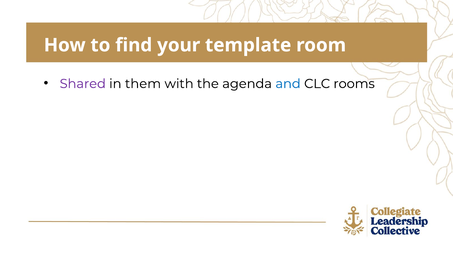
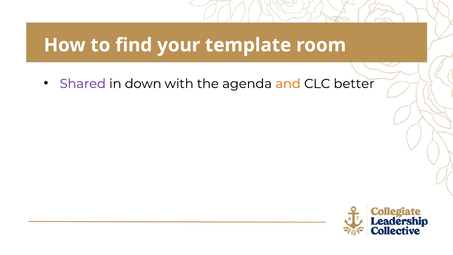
them: them -> down (143, 84)
and colour: blue -> orange (288, 84)
rooms: rooms -> better (354, 84)
